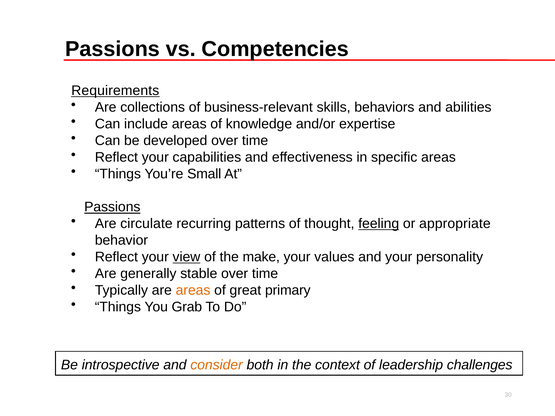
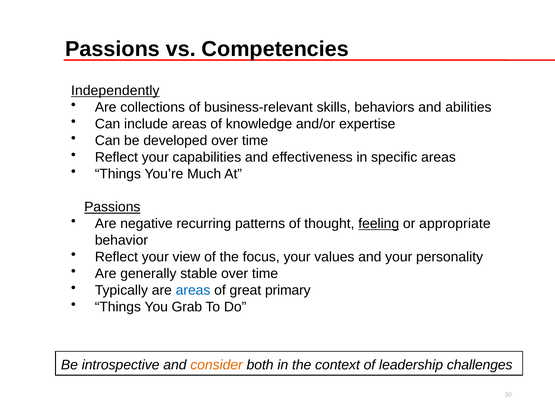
Requirements: Requirements -> Independently (115, 91)
Small: Small -> Much (204, 174)
circulate: circulate -> negative (146, 224)
view underline: present -> none (186, 257)
make: make -> focus (261, 257)
areas colour: orange -> blue (193, 290)
